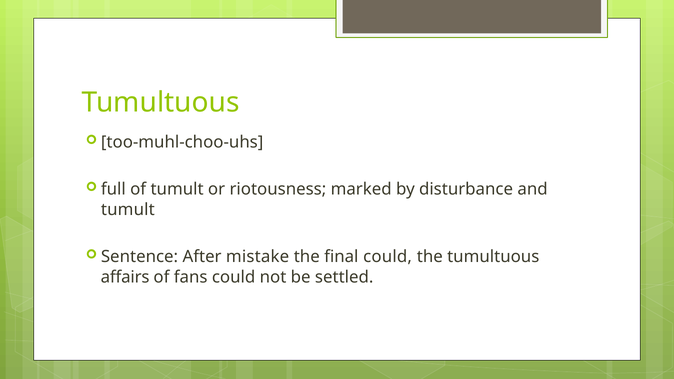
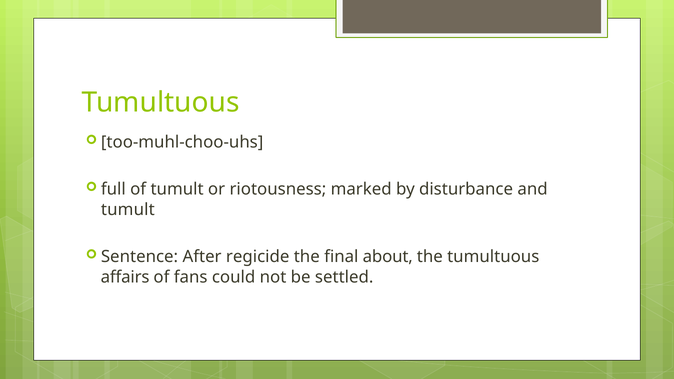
mistake: mistake -> regicide (258, 257)
final could: could -> about (388, 257)
